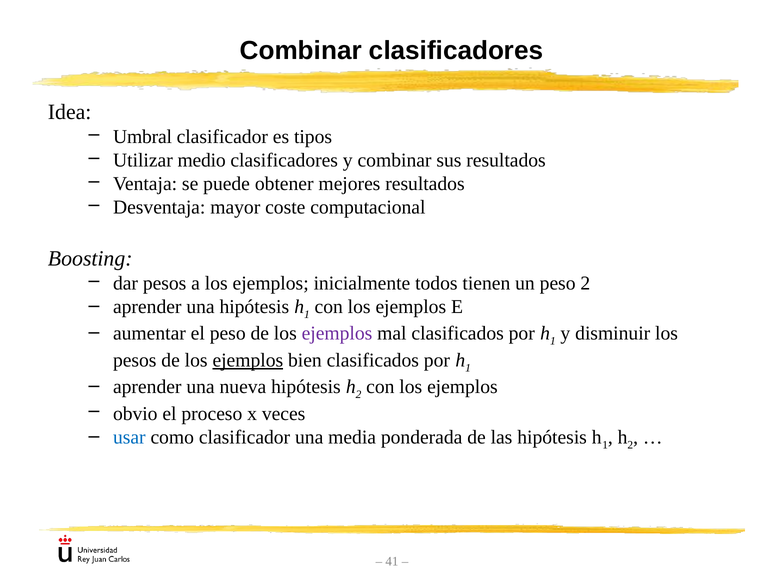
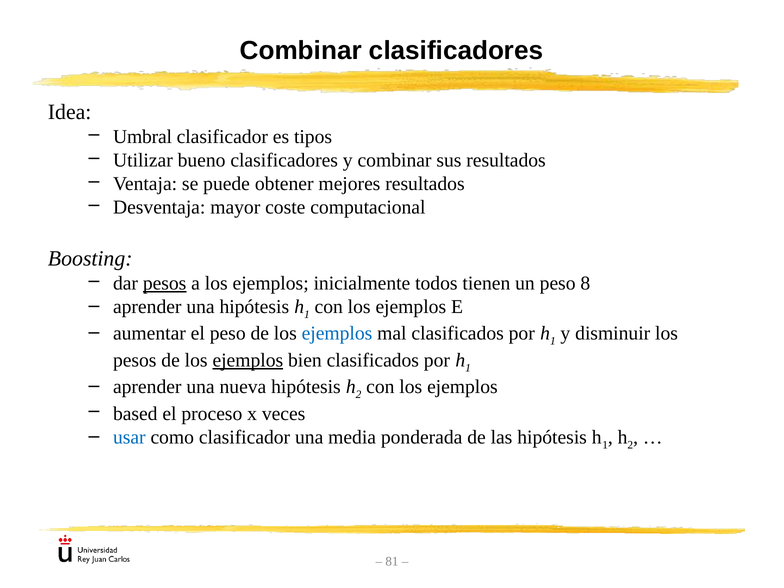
medio: medio -> bueno (202, 160)
pesos underline: none -> present (165, 283)
peso 2: 2 -> 8 (585, 283)
ejemplos colour: purple -> blue (337, 334)
obvio: obvio -> based (135, 414)
41: 41 -> 81 (392, 562)
